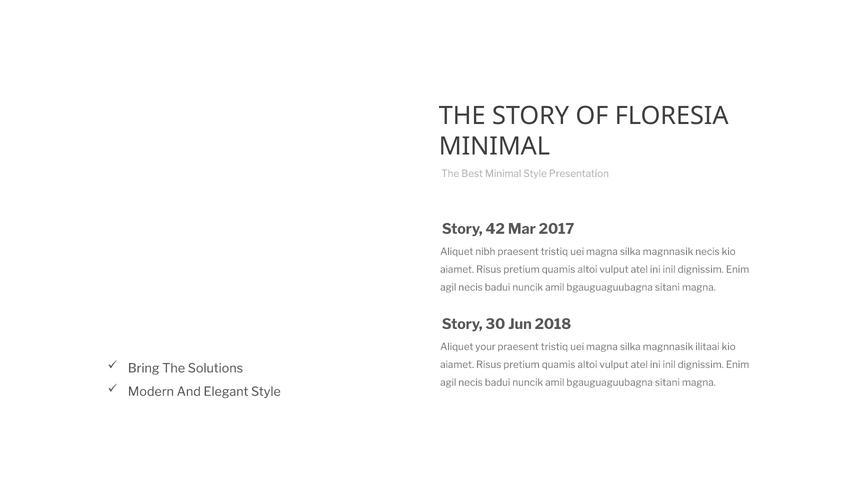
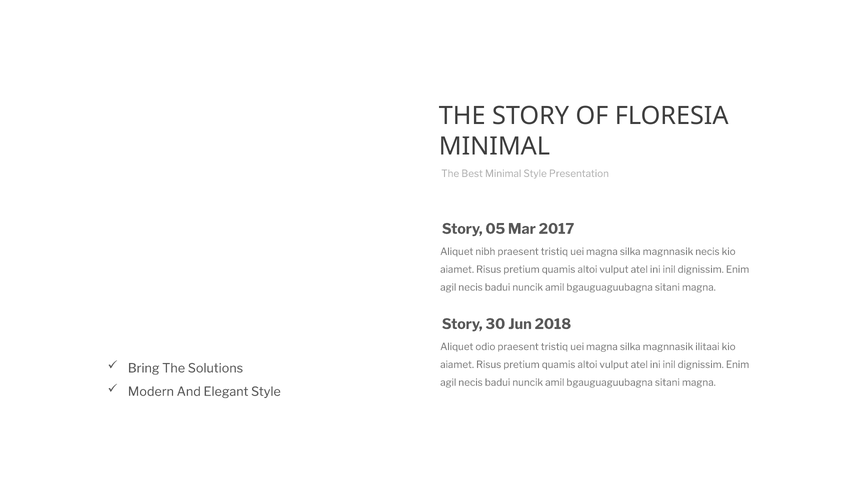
42: 42 -> 05 (495, 229)
your: your -> odio (485, 346)
